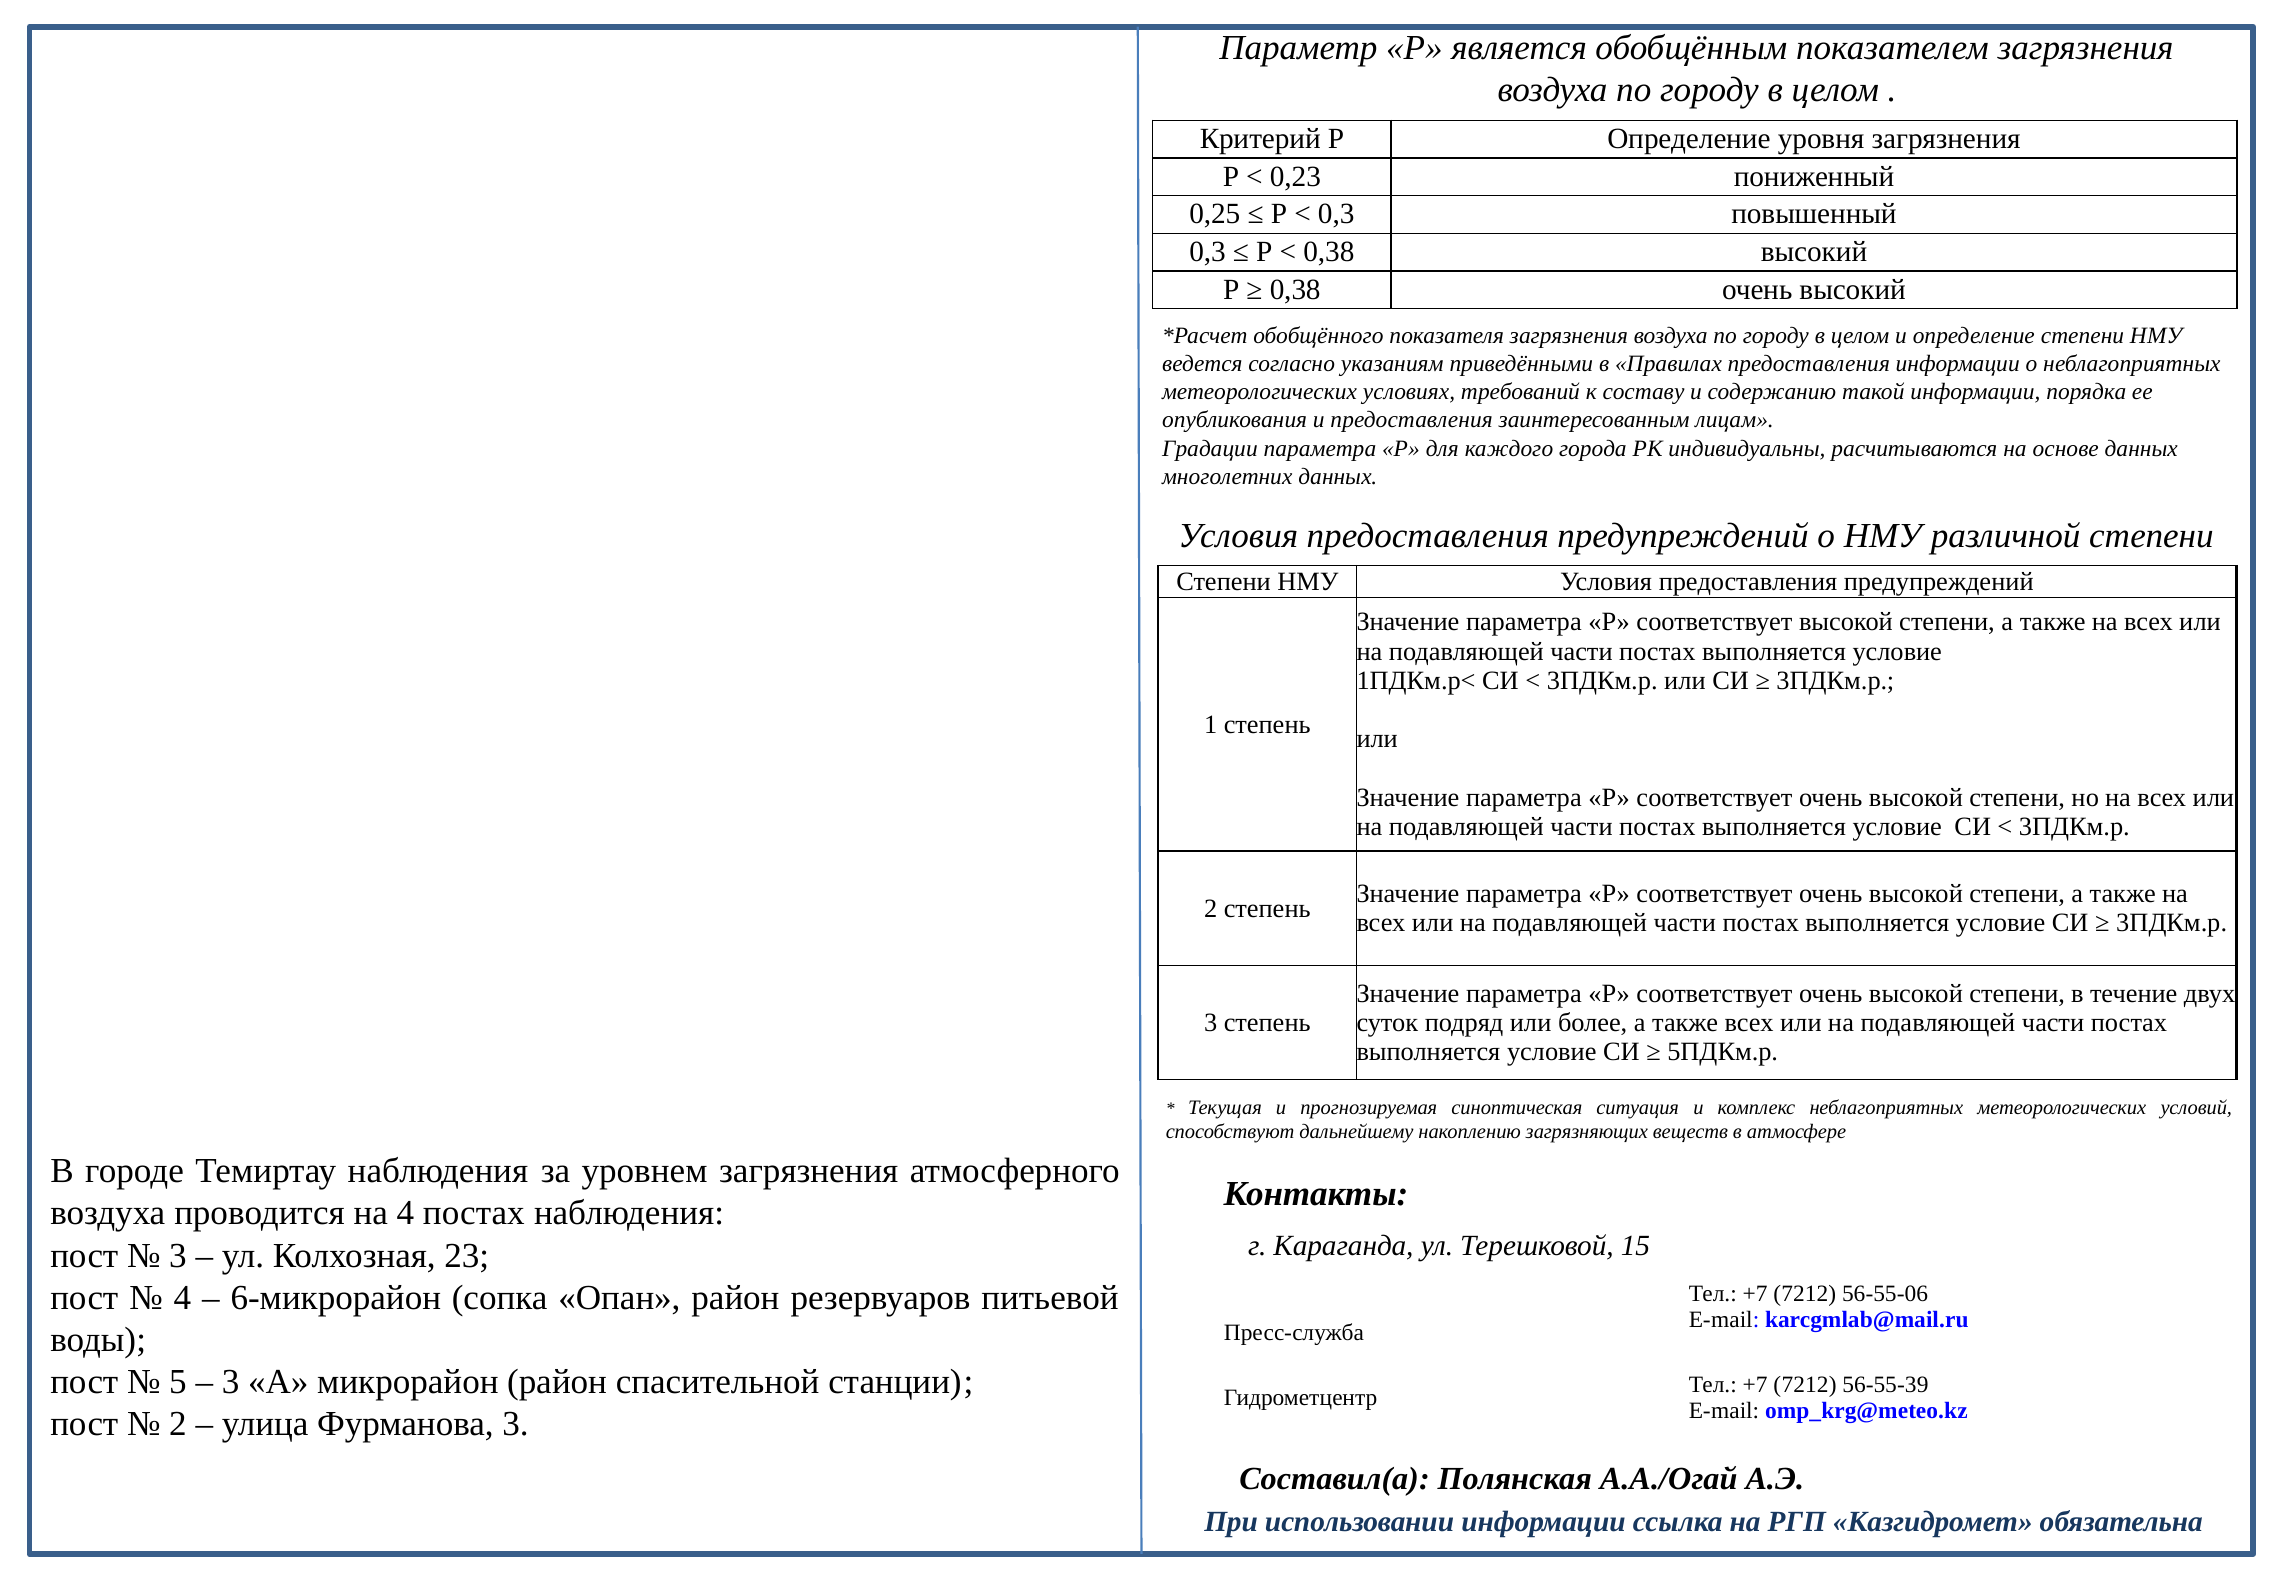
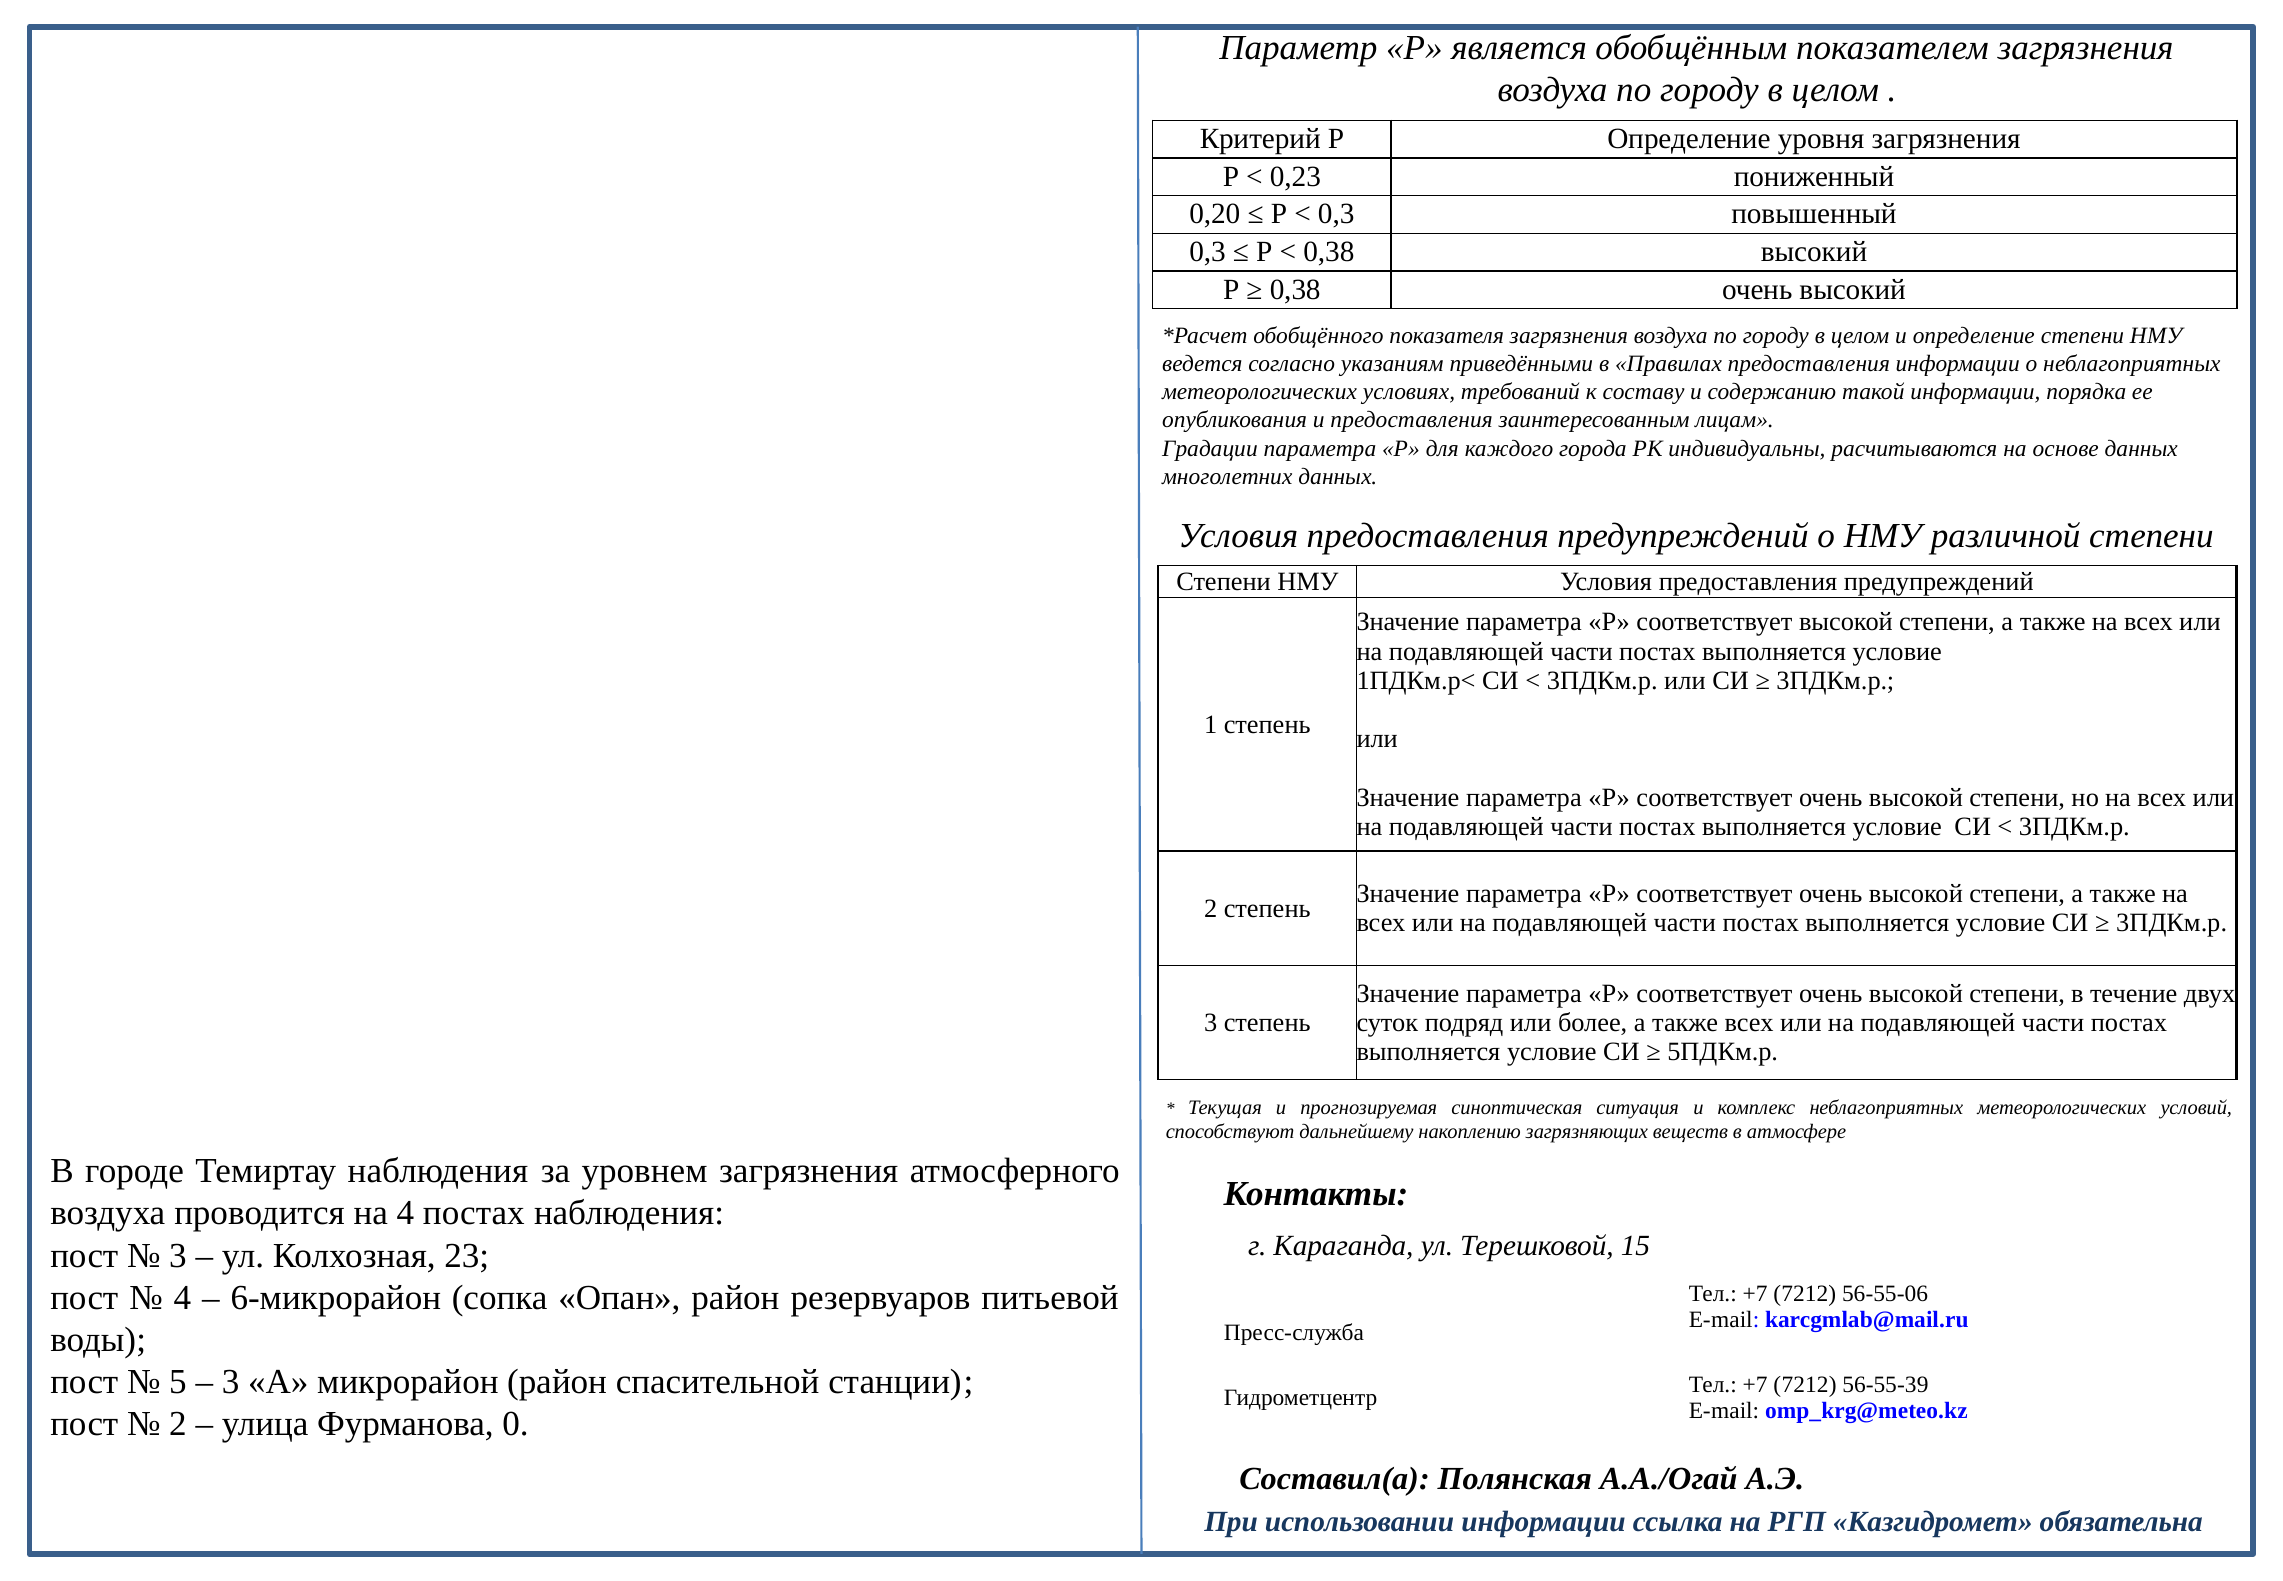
0,25: 0,25 -> 0,20 (1215, 214)
Фурманова 3: 3 -> 0 (516, 1424)
